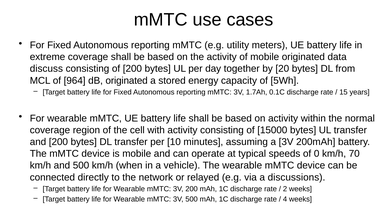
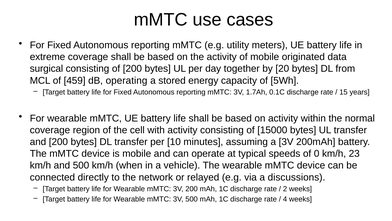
discuss: discuss -> surgical (46, 69)
964: 964 -> 459 (75, 80)
dB originated: originated -> operating (127, 80)
70: 70 -> 23 (354, 153)
